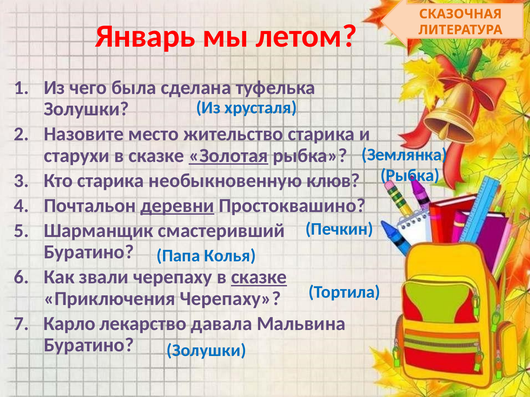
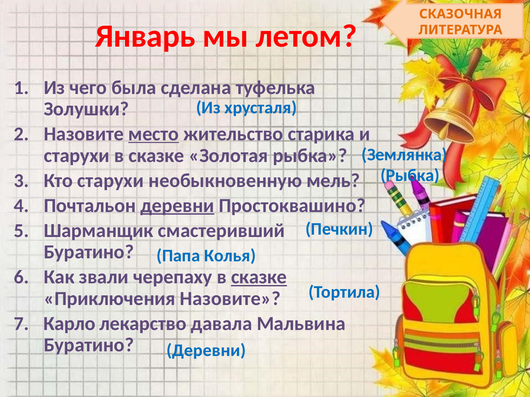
место underline: none -> present (154, 134)
Золотая underline: present -> none (228, 156)
Кто старика: старика -> старухи (111, 181)
клюв: клюв -> мель (333, 181)
Приключения Черепаху: Черепаху -> Назовите (230, 299)
Золушки: Золушки -> Деревни (206, 351)
